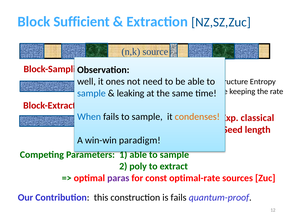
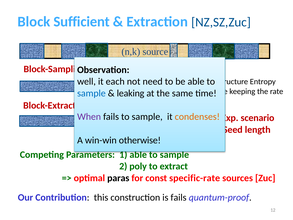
ones: ones -> each (115, 81)
When colour: blue -> purple (89, 117)
classical: classical -> scenario (258, 118)
paradigm: paradigm -> otherwise (140, 140)
paras colour: purple -> black (118, 178)
optimal-rate: optimal-rate -> specific-rate (195, 178)
